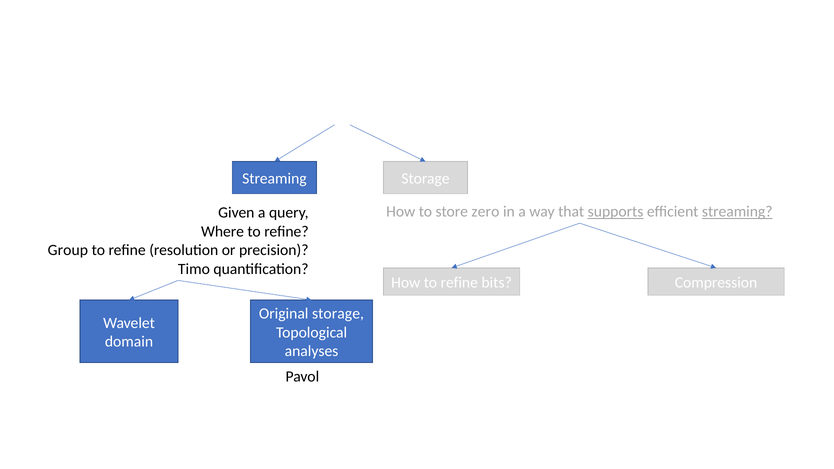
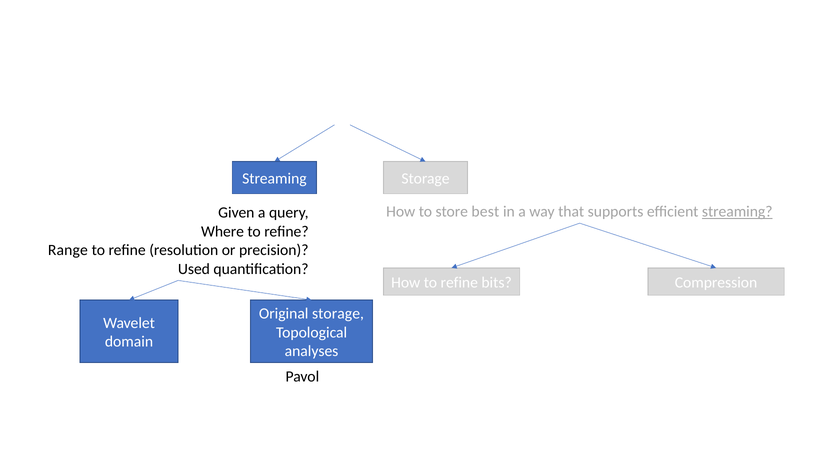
zero: zero -> best (485, 212)
supports underline: present -> none (616, 212)
Group: Group -> Range (68, 250)
Timo: Timo -> Used (194, 269)
